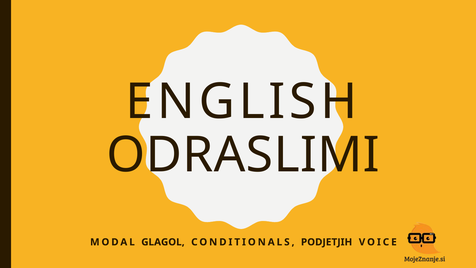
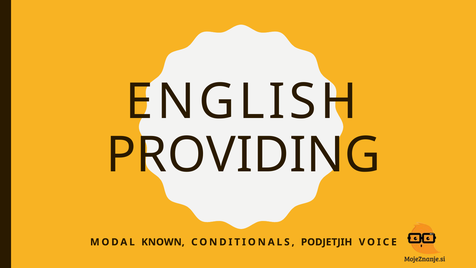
ODRASLIMI: ODRASLIMI -> PROVIDING (243, 155)
GLAGOL: GLAGOL -> KNOWN (163, 242)
